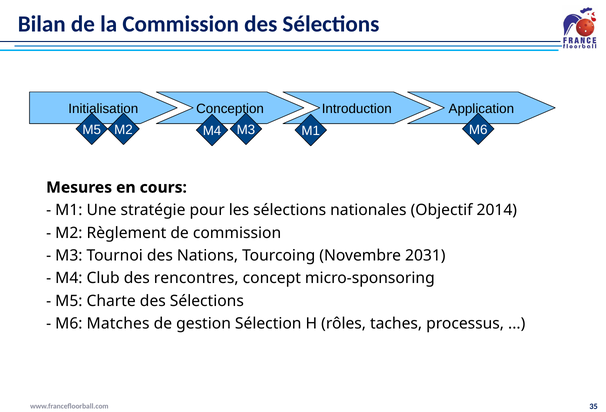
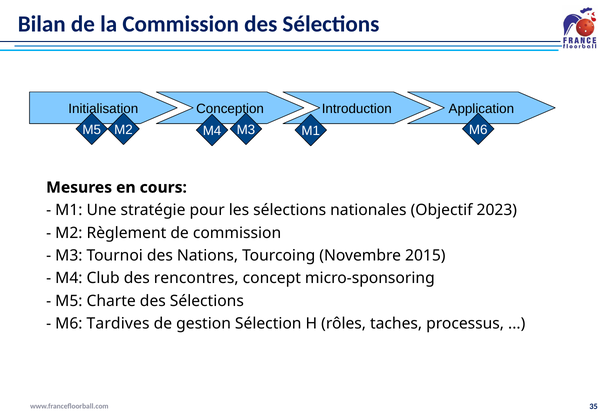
2014: 2014 -> 2023 (497, 210)
2031: 2031 -> 2015 (425, 255)
Matches: Matches -> Tardives (118, 323)
